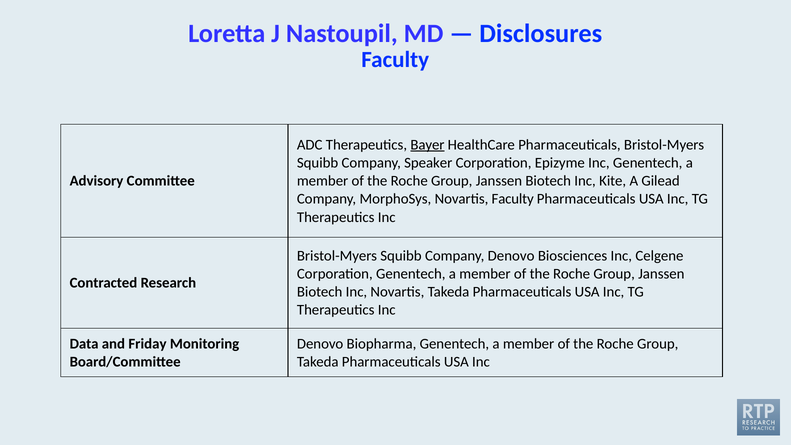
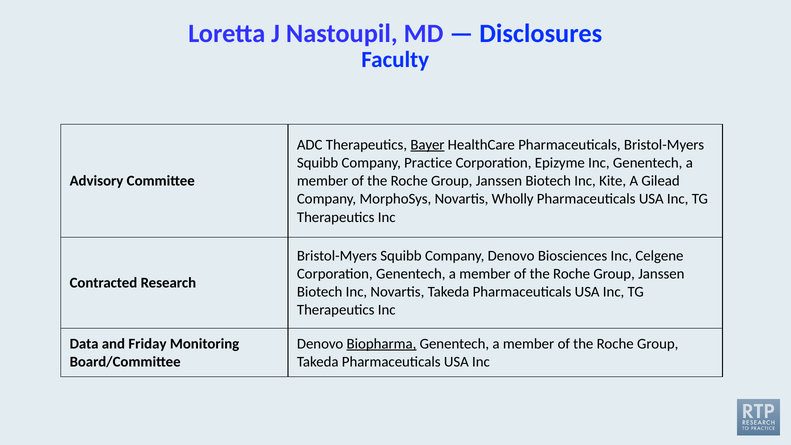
Speaker: Speaker -> Practice (428, 163)
Novartis Faculty: Faculty -> Wholly (513, 199)
Biopharma underline: none -> present (381, 344)
